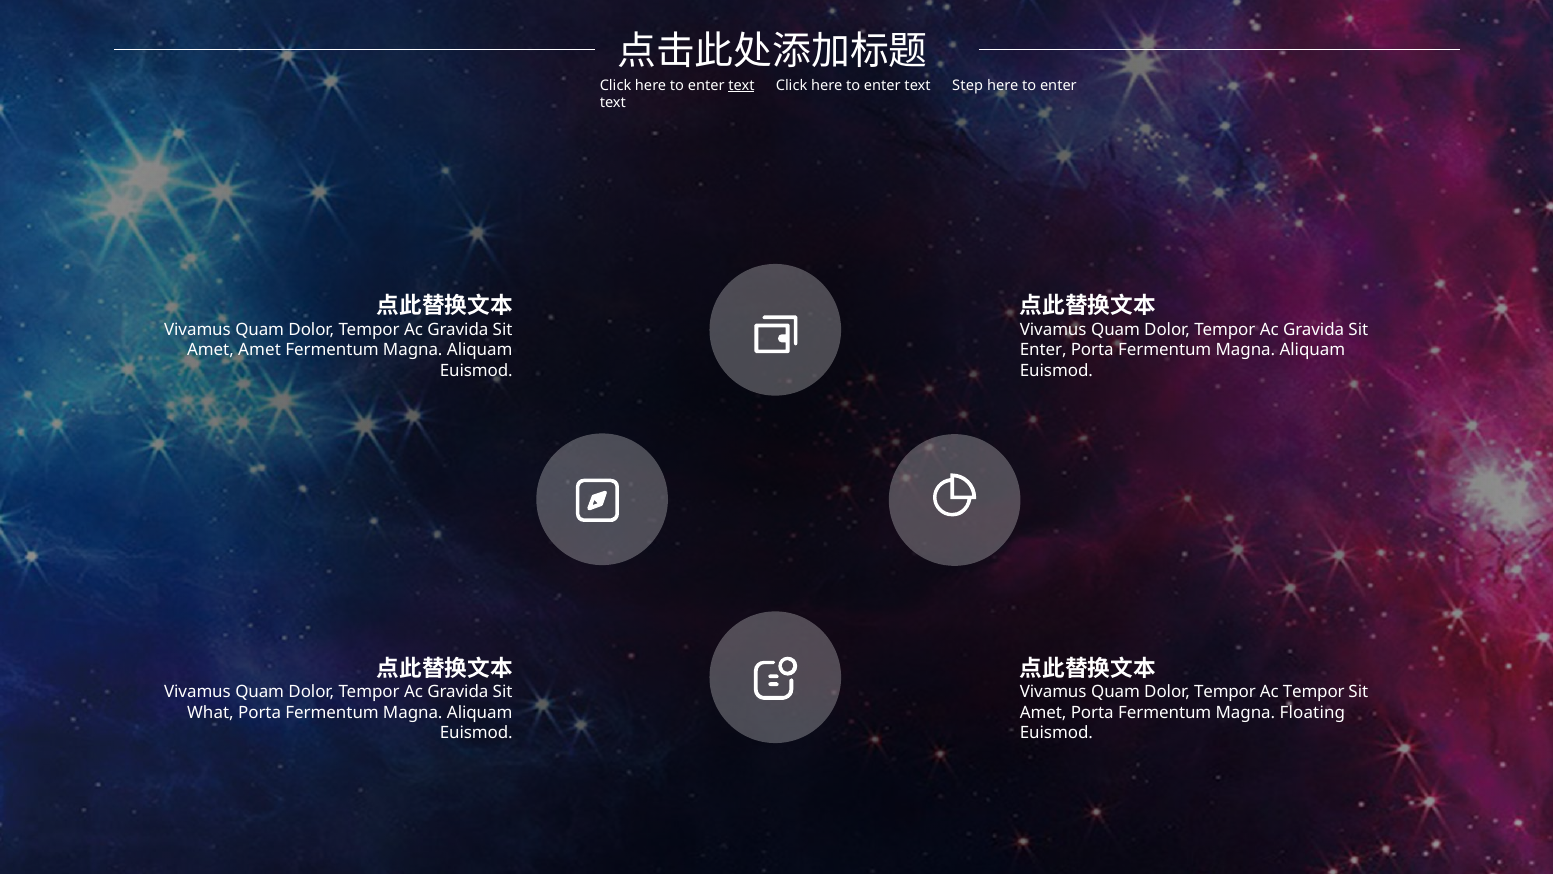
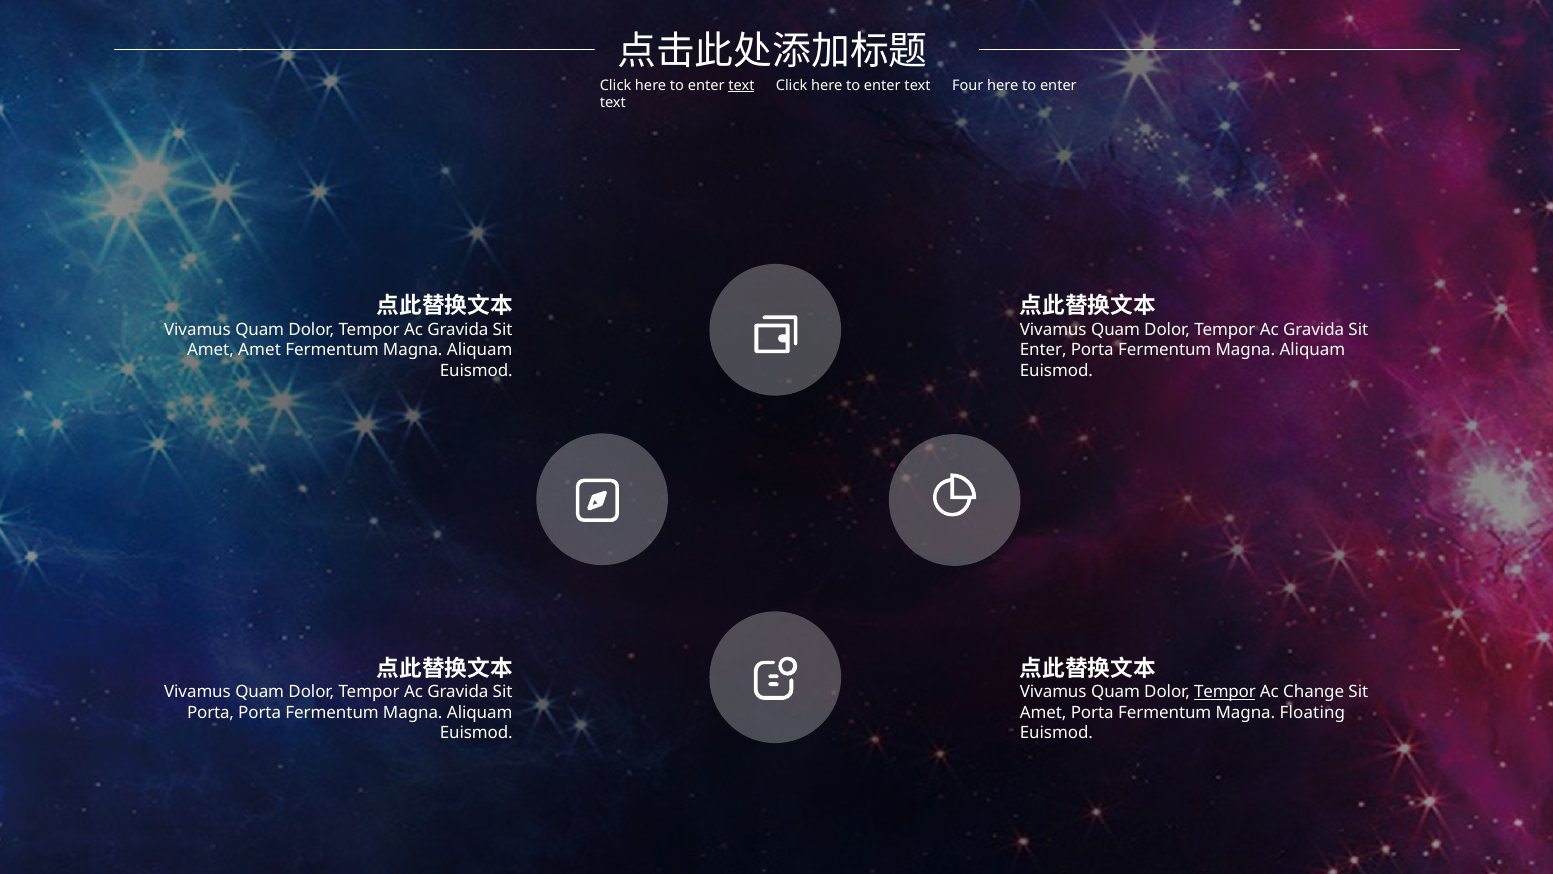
Step: Step -> Four (968, 85)
Tempor underline: none -> present (1225, 692)
Ac Tempor: Tempor -> Change (1314, 692)
What: What -> Porta (211, 712)
